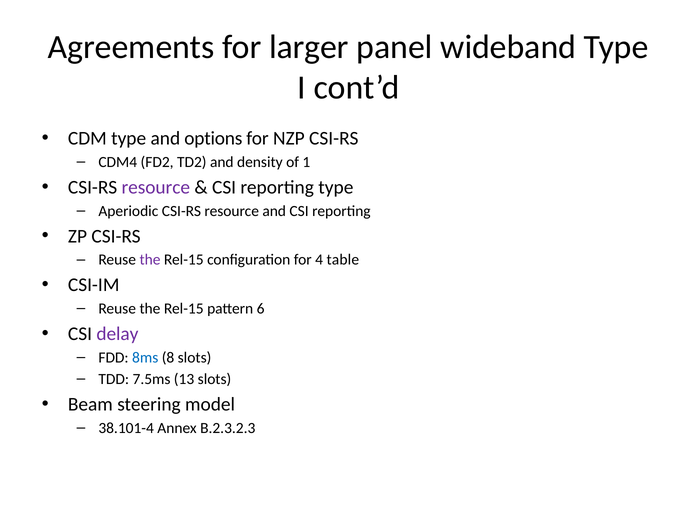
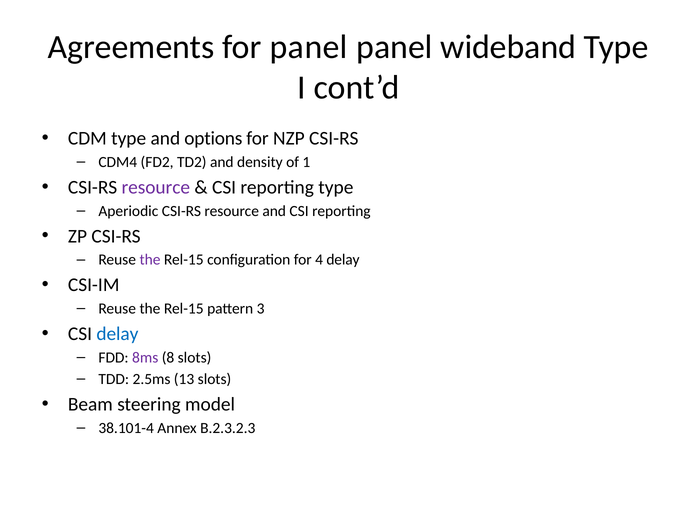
for larger: larger -> panel (309, 47)
4 table: table -> delay (343, 260)
6: 6 -> 3 (261, 309)
delay colour: purple -> blue (117, 334)
8ms colour: blue -> purple (145, 357)
7.5ms: 7.5ms -> 2.5ms (152, 379)
